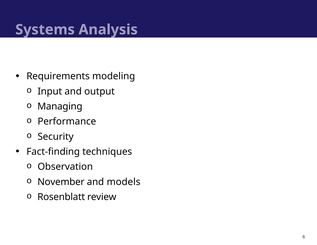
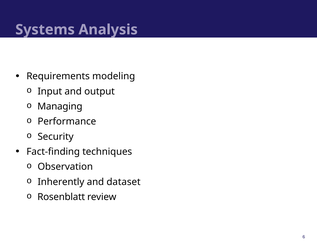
November: November -> Inherently (61, 182)
models: models -> dataset (124, 182)
